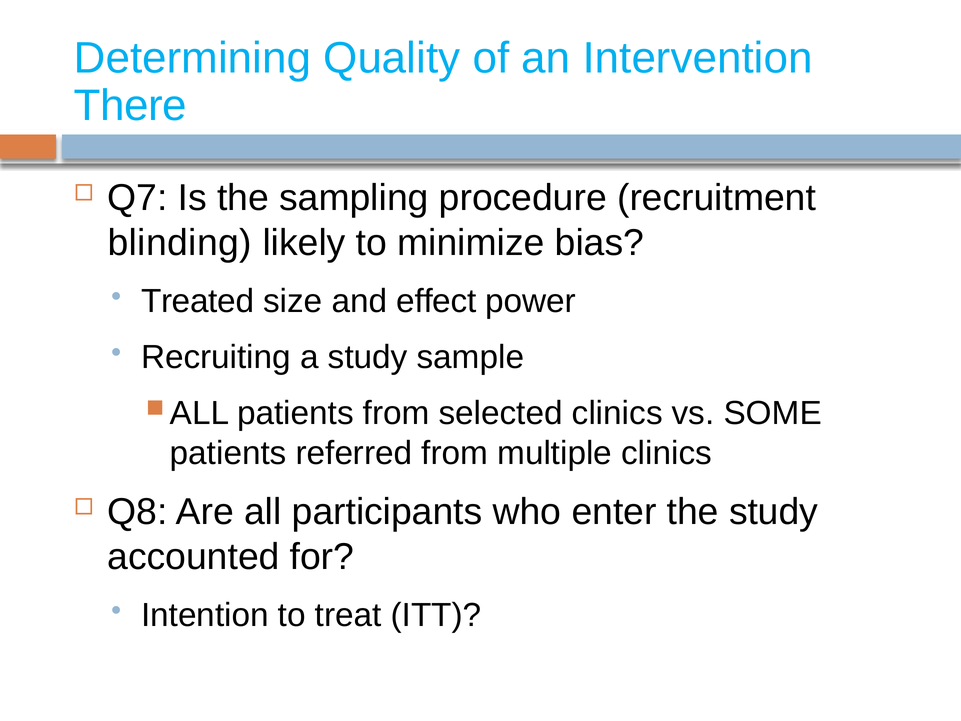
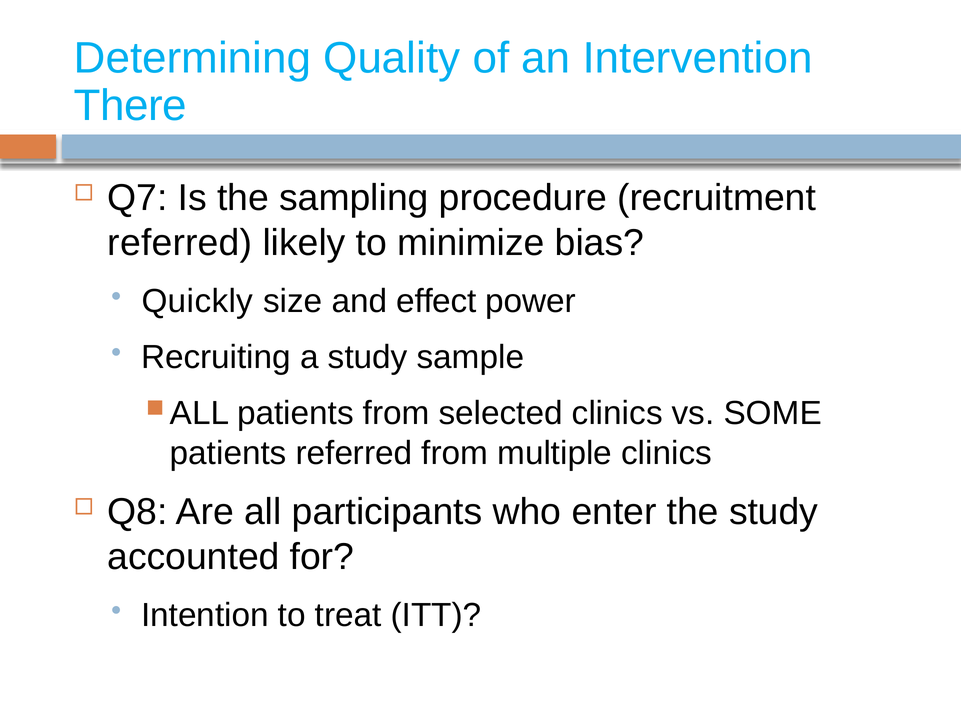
blinding: blinding -> referred (180, 243)
Treated: Treated -> Quickly (197, 301)
